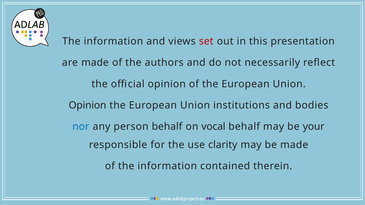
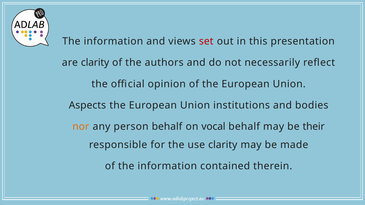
are made: made -> clarity (95, 63)
Opinion: Opinion -> Aspects (87, 105)
nor colour: blue -> orange (81, 127)
your: your -> their (314, 127)
